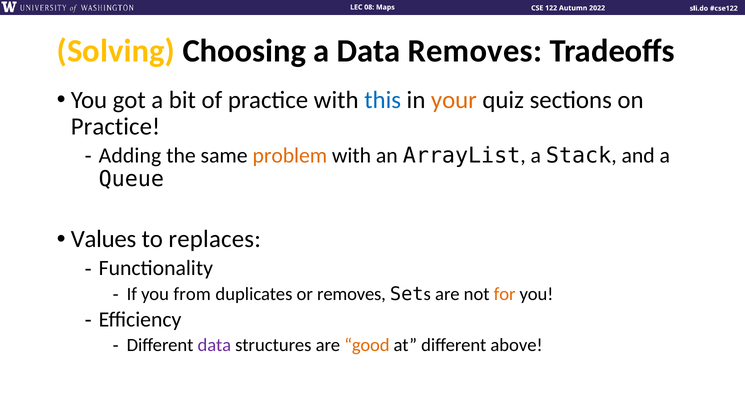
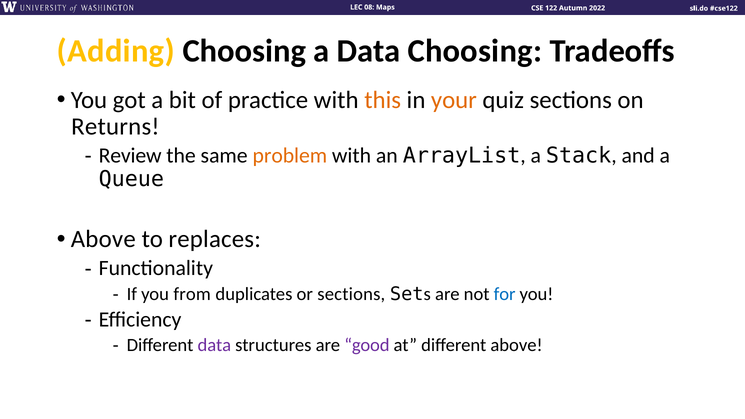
Solving: Solving -> Adding (116, 51)
Data Removes: Removes -> Choosing (475, 51)
this colour: blue -> orange (383, 100)
Practice: Practice -> Returns (115, 127)
Adding: Adding -> Review (130, 156)
Values: Values -> Above (103, 239)
or removes: removes -> sections (351, 294)
for colour: orange -> blue (505, 294)
good colour: orange -> purple (367, 345)
